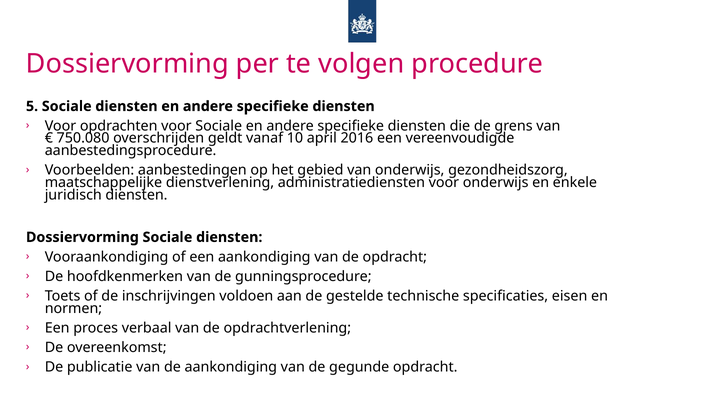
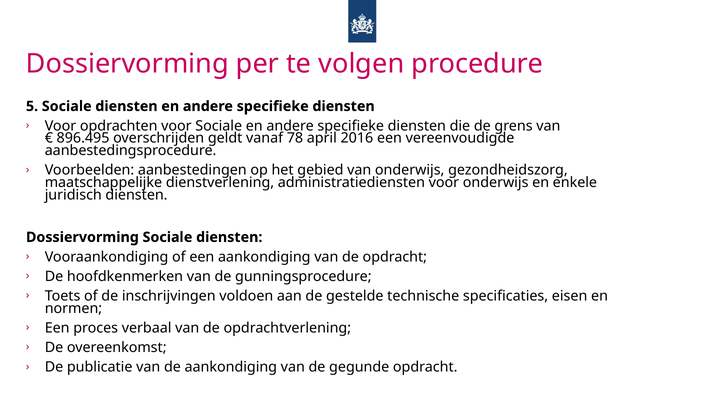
750.080: 750.080 -> 896.495 (83, 138)
10: 10 -> 78 (295, 138)
